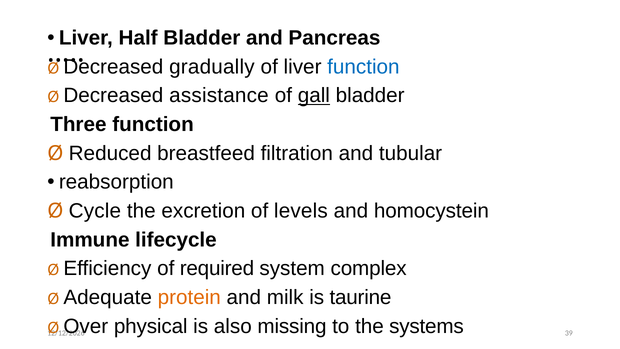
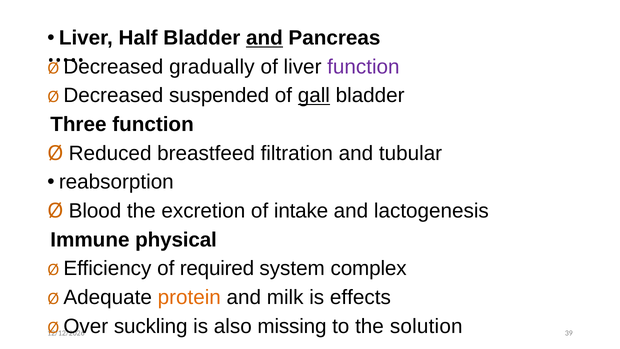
and underline: none -> present (264, 38)
function colour: blue -> purple (363, 67)
assistance: assistance -> suspended (219, 96)
Cycle: Cycle -> Blood (95, 211)
levels: levels -> intake (301, 211)
homocystein: homocystein -> lactogenesis (431, 211)
lifecycle: lifecycle -> physical (176, 240)
taurine: taurine -> effects (360, 297)
physical: physical -> suckling (151, 326)
systems: systems -> solution (426, 326)
